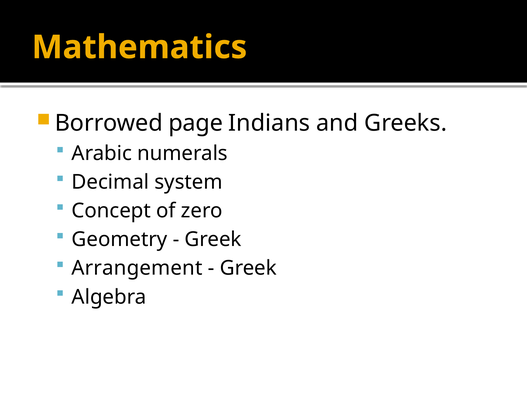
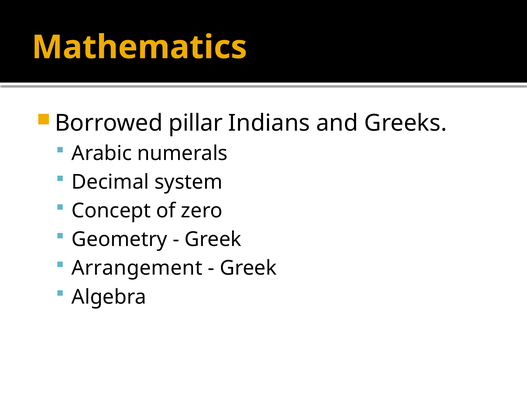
page: page -> pillar (196, 123)
